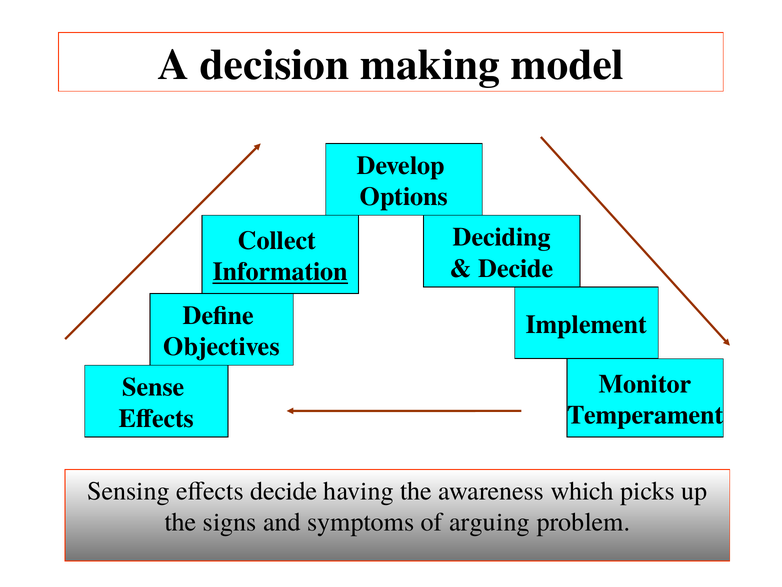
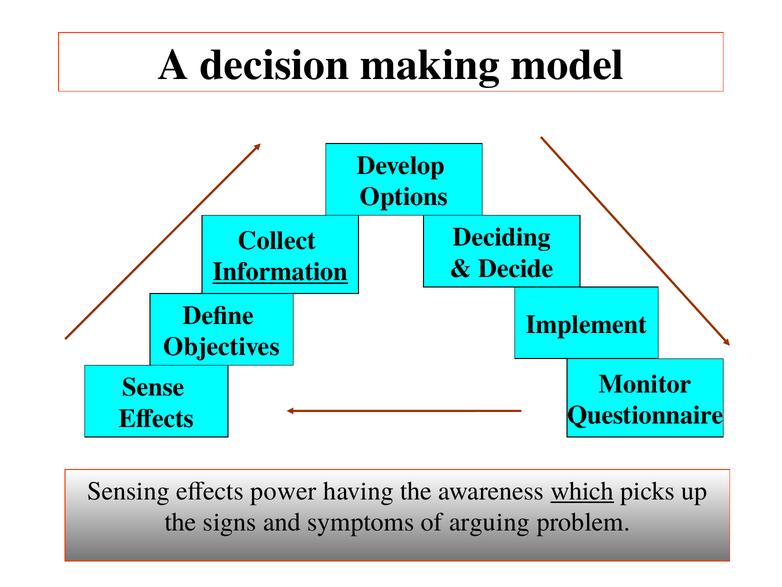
Temperament: Temperament -> Questionnaire (645, 415)
effects decide: decide -> power (284, 491)
which underline: none -> present (582, 491)
